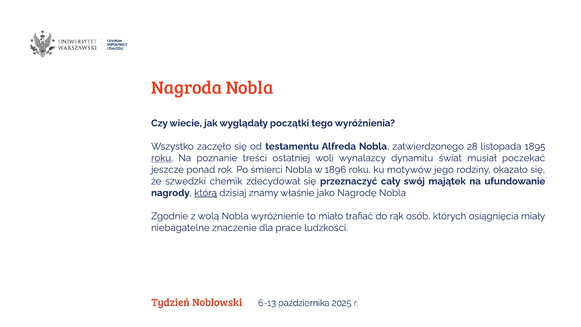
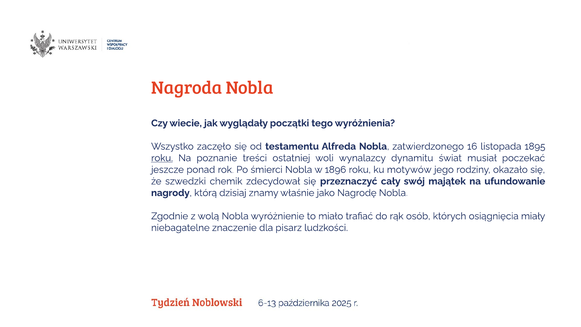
28: 28 -> 16 (472, 146)
którą underline: present -> none (206, 193)
prace: prace -> pisarz (289, 228)
